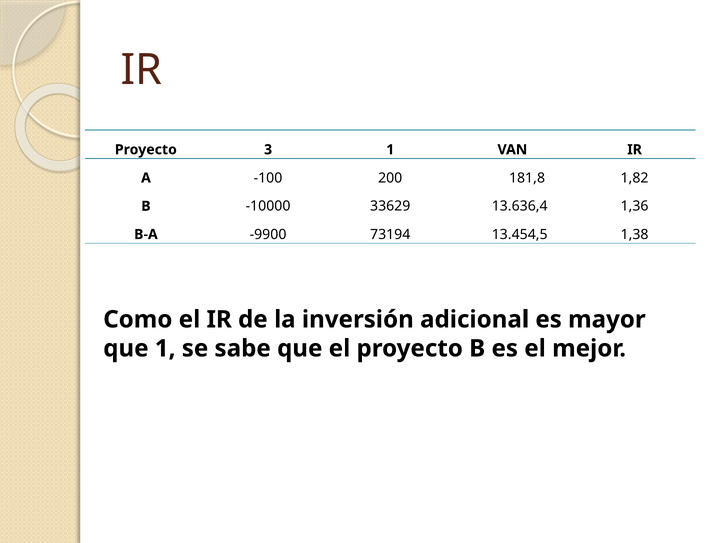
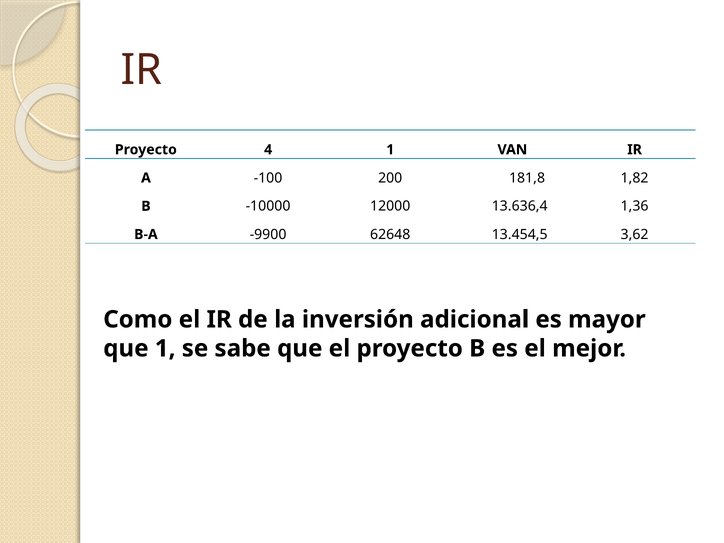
3: 3 -> 4 (268, 150)
33629: 33629 -> 12000 (390, 206)
73194: 73194 -> 62648 (390, 234)
1,38: 1,38 -> 3,62 (635, 234)
